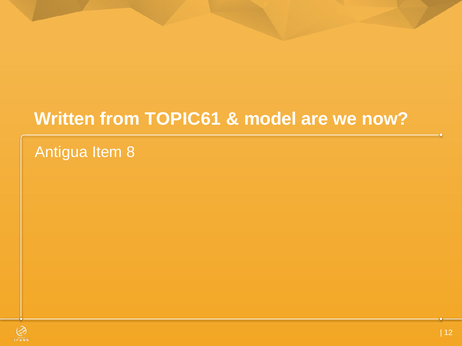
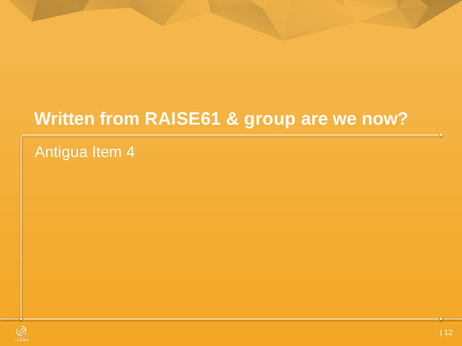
TOPIC61: TOPIC61 -> RAISE61 (183, 119)
model: model -> group (270, 119)
8: 8 -> 4 (131, 152)
